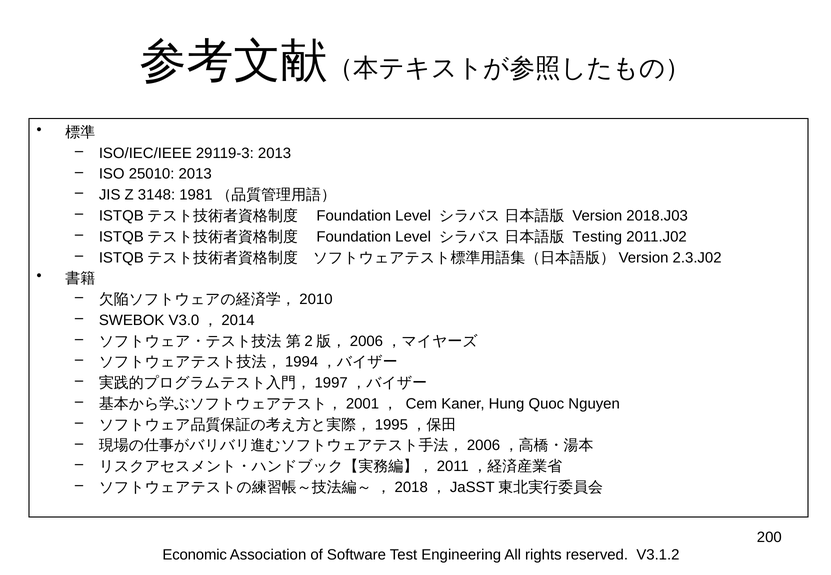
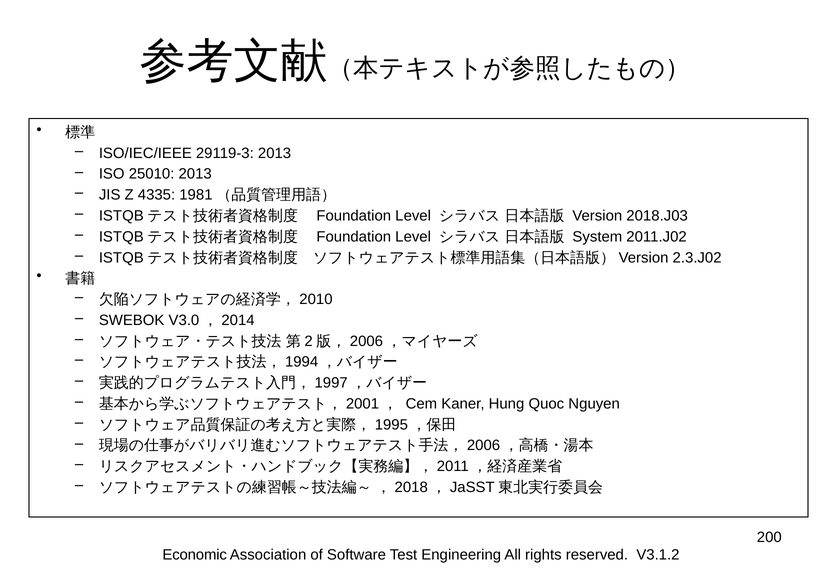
3148: 3148 -> 4335 (157, 195)
Testing: Testing -> System (597, 237)
